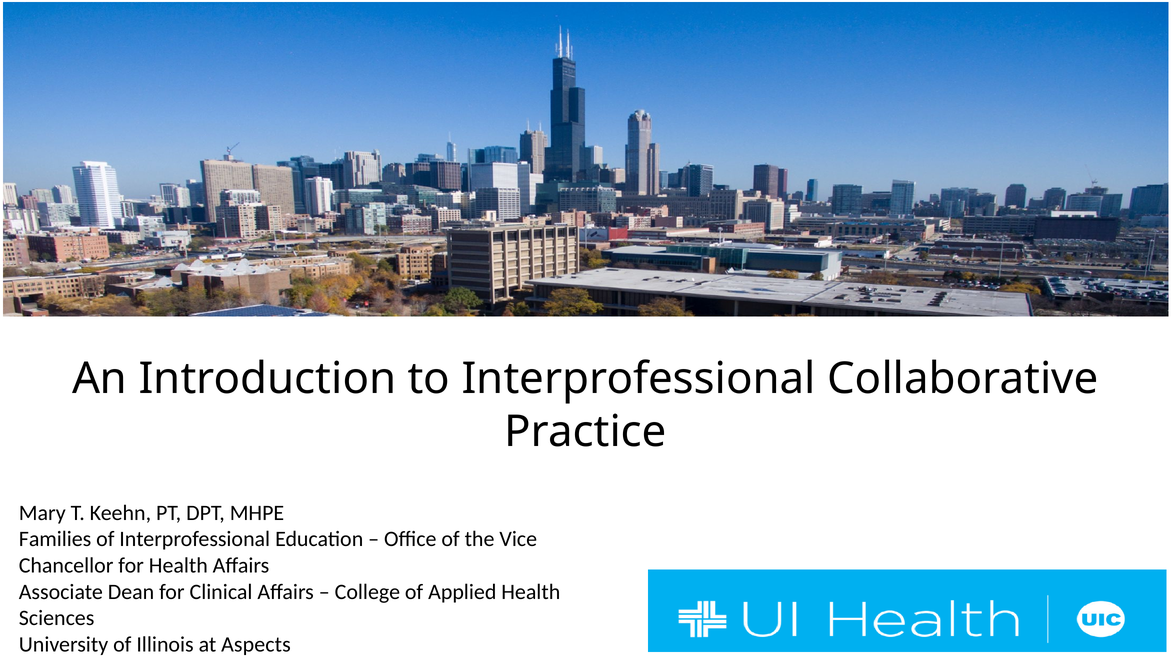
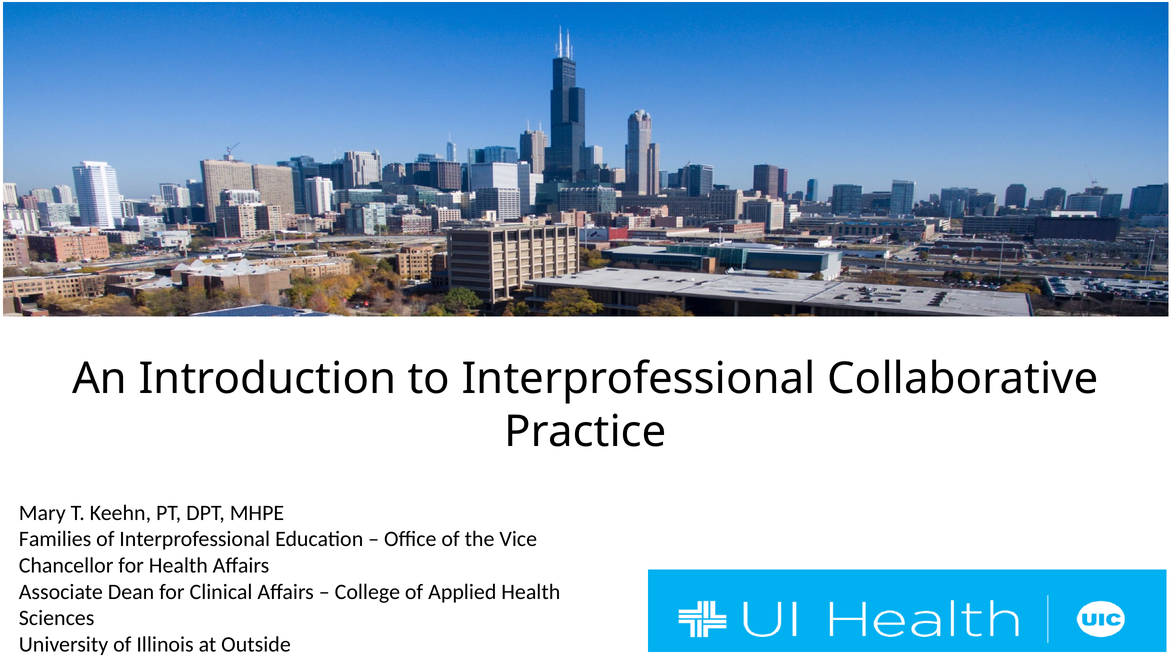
Aspects: Aspects -> Outside (256, 644)
